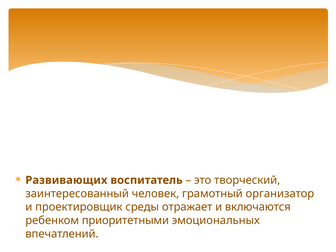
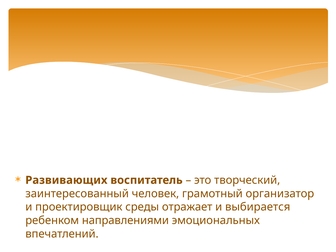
включаются: включаются -> выбирается (258, 207)
приоритетными: приоритетными -> направлениями (125, 220)
